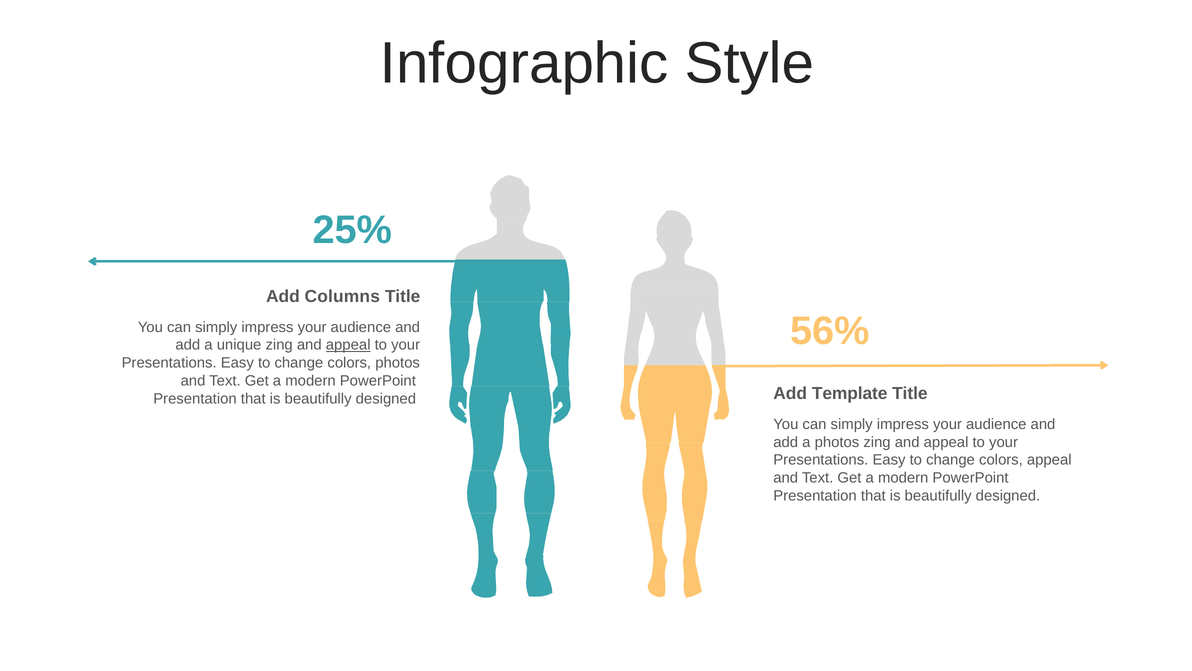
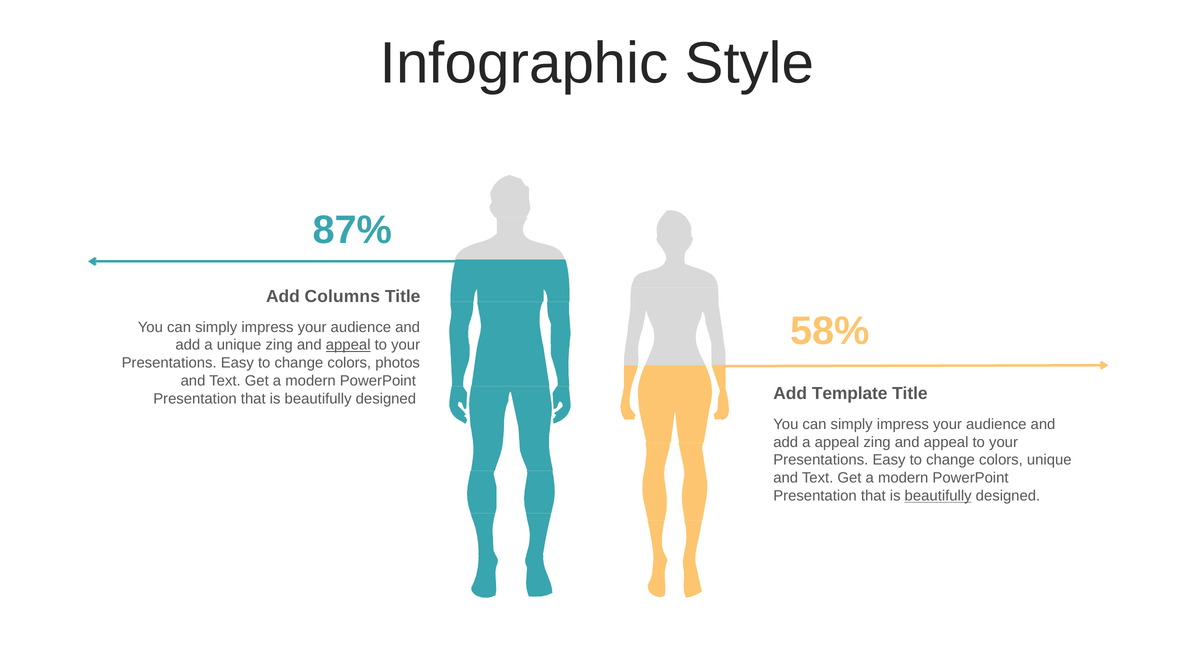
25%: 25% -> 87% (352, 230)
56%: 56% -> 58% (830, 331)
a photos: photos -> appeal (837, 442)
colors appeal: appeal -> unique (1049, 460)
beautifully underline: none -> present (938, 495)
